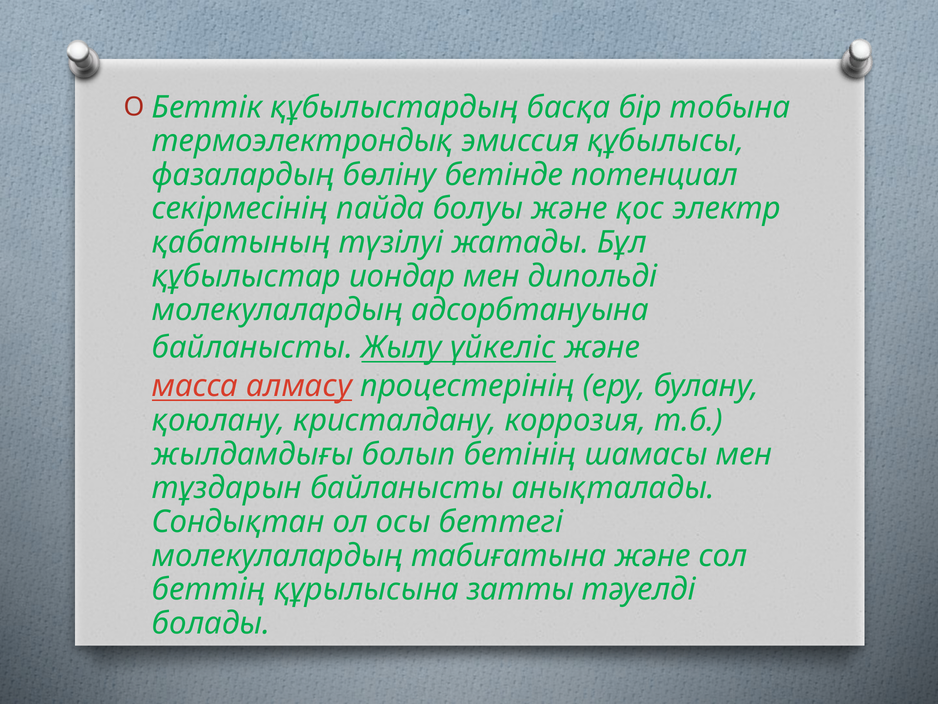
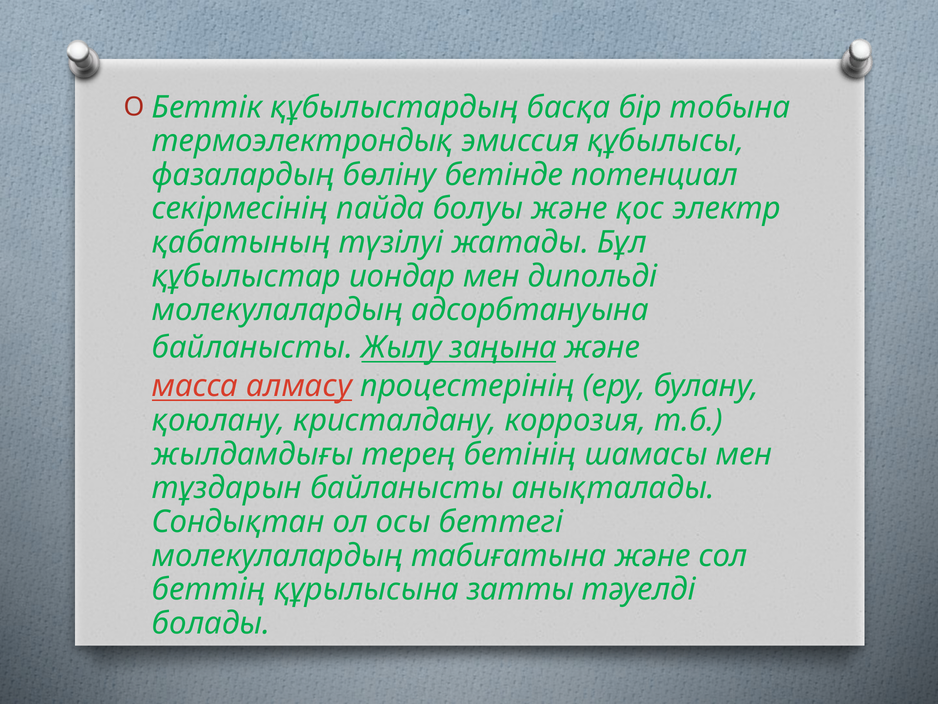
үйкеліс: үйкеліс -> заңына (503, 347)
болып: болып -> терең (409, 454)
